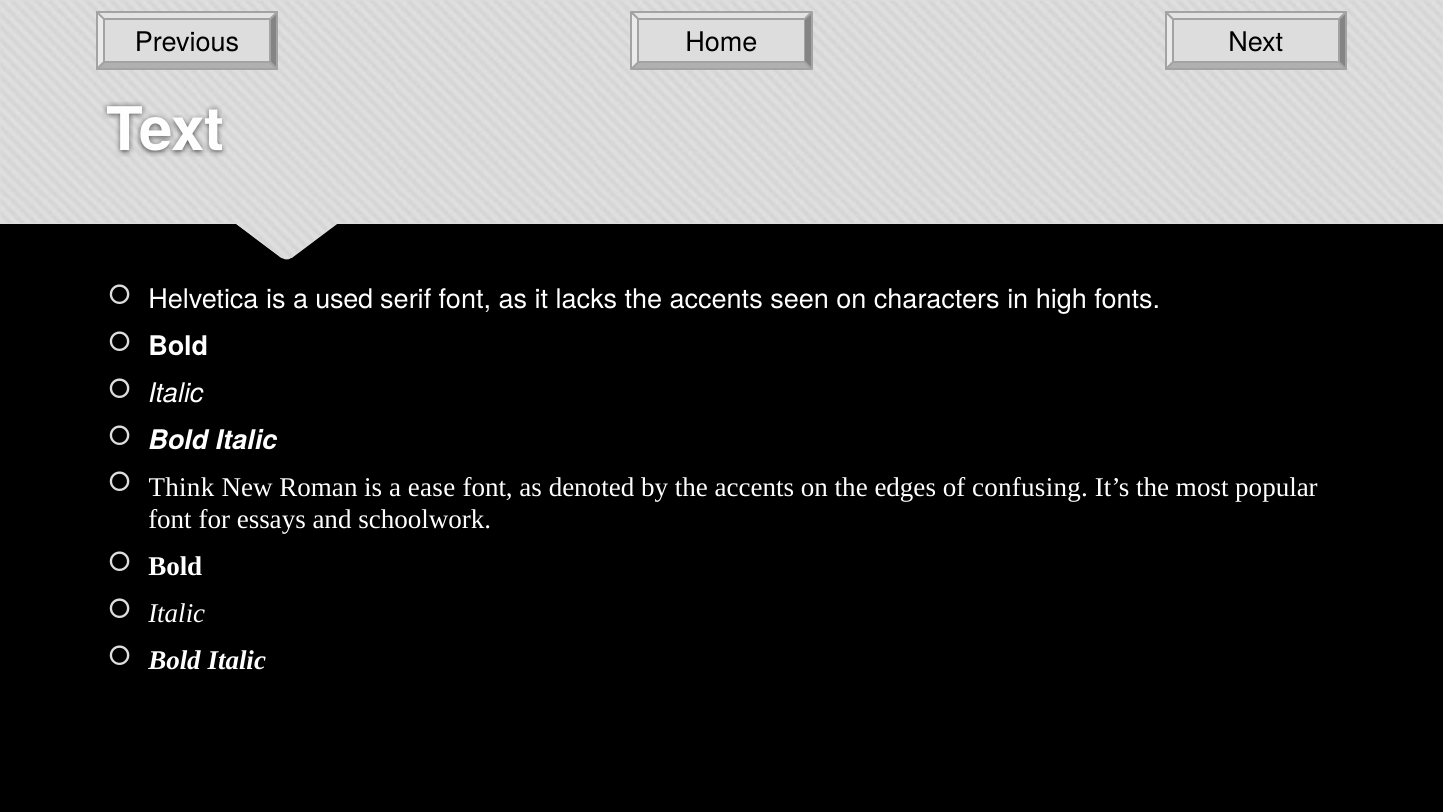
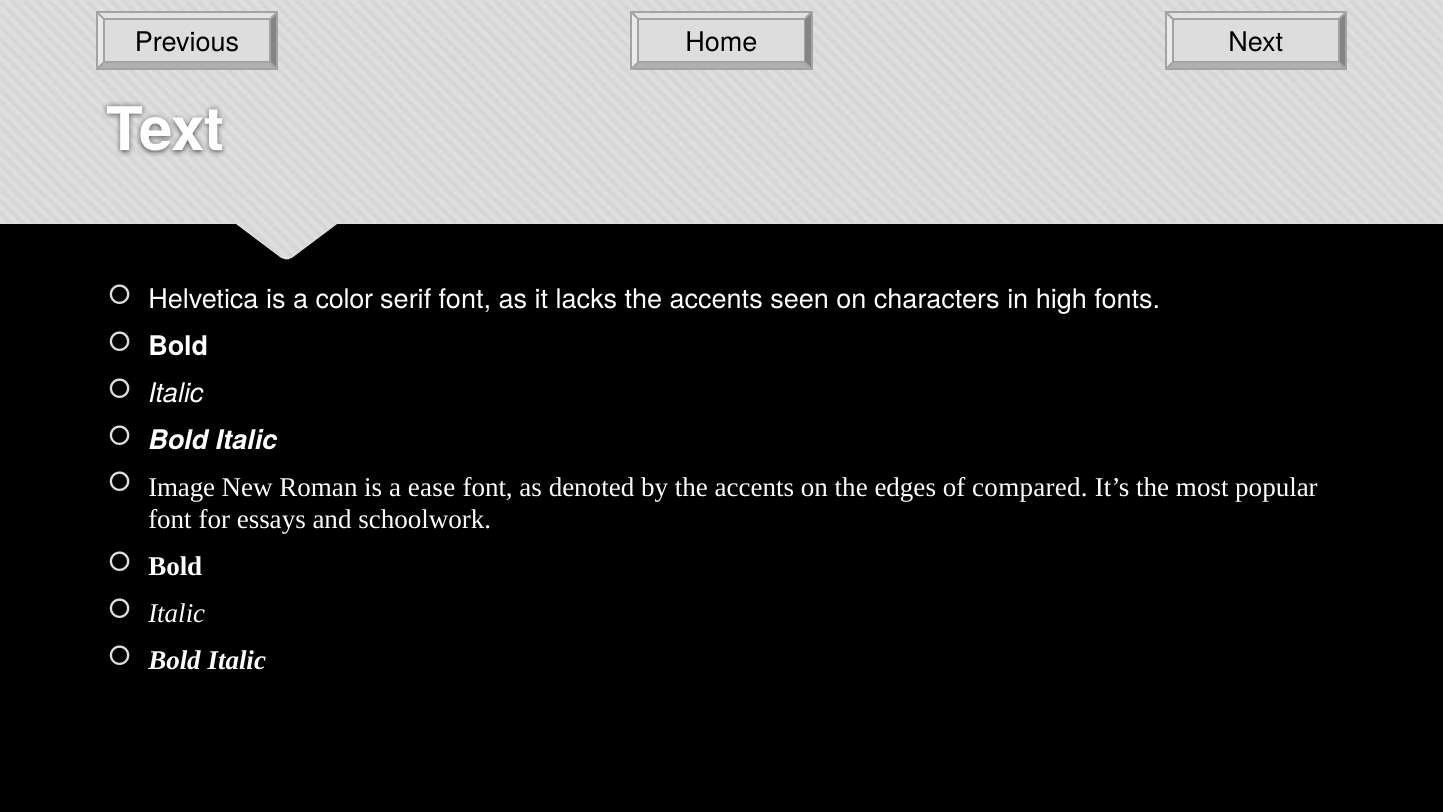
used: used -> color (344, 300)
Think: Think -> Image (182, 487)
confusing: confusing -> compared (1030, 487)
